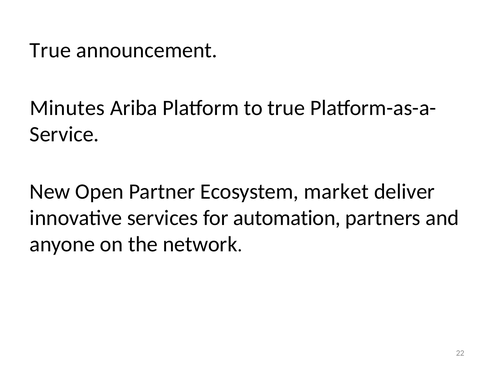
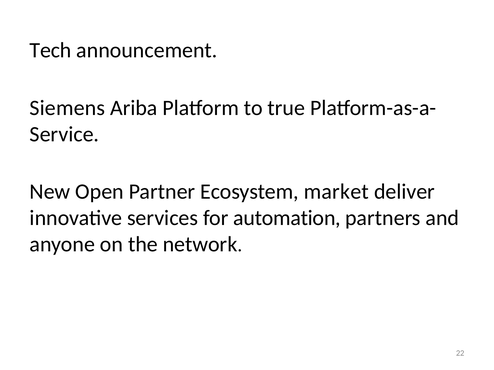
True: True -> Tech (51, 50)
Minutes: Minutes -> Siemens (67, 108)
